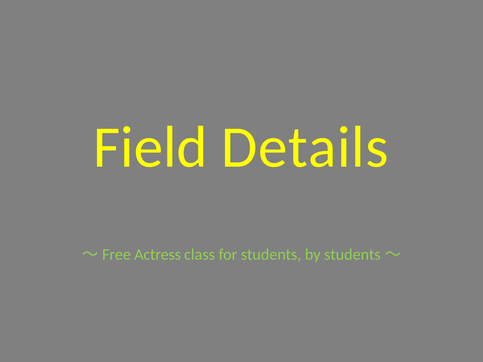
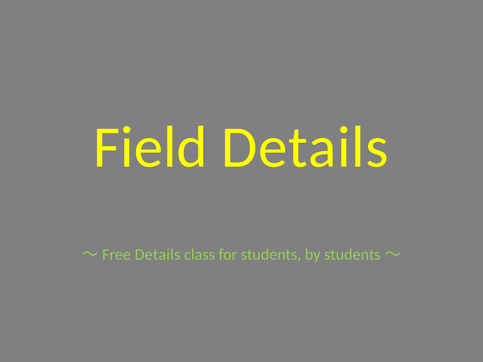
～Free Actress: Actress -> Details (157, 255)
